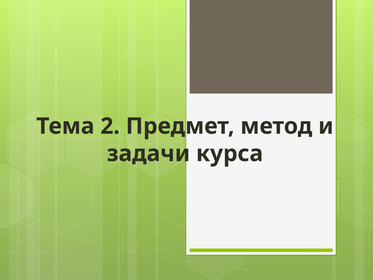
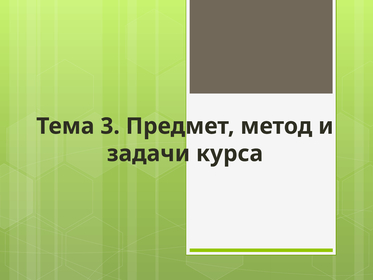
2: 2 -> 3 (110, 126)
